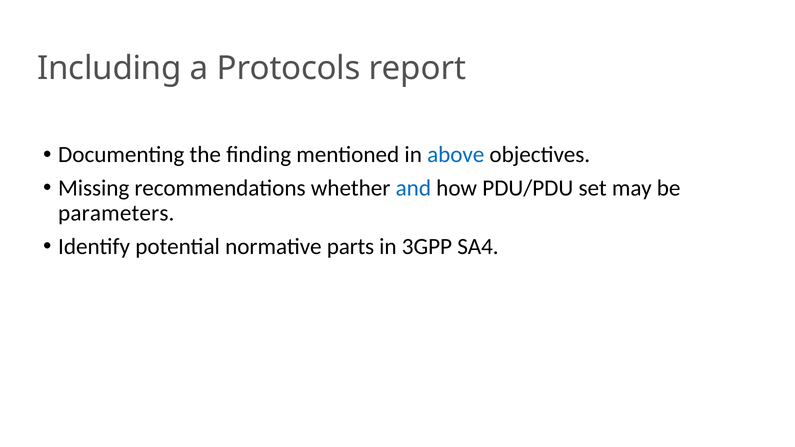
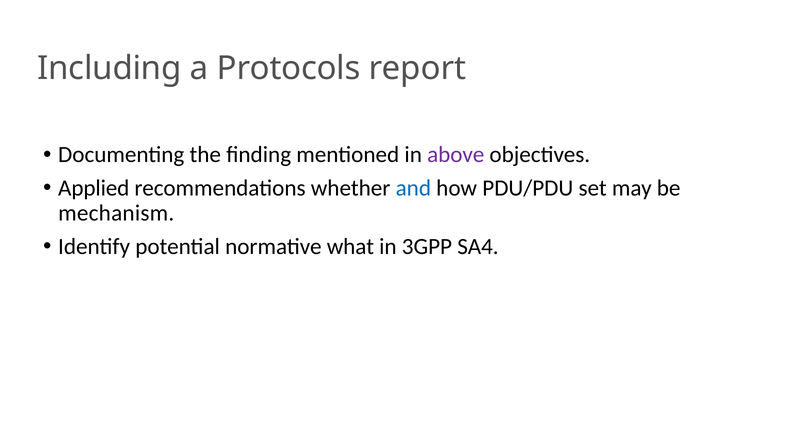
above colour: blue -> purple (456, 155)
Missing: Missing -> Applied (94, 188)
parameters: parameters -> mechanism (116, 213)
parts: parts -> what (350, 247)
